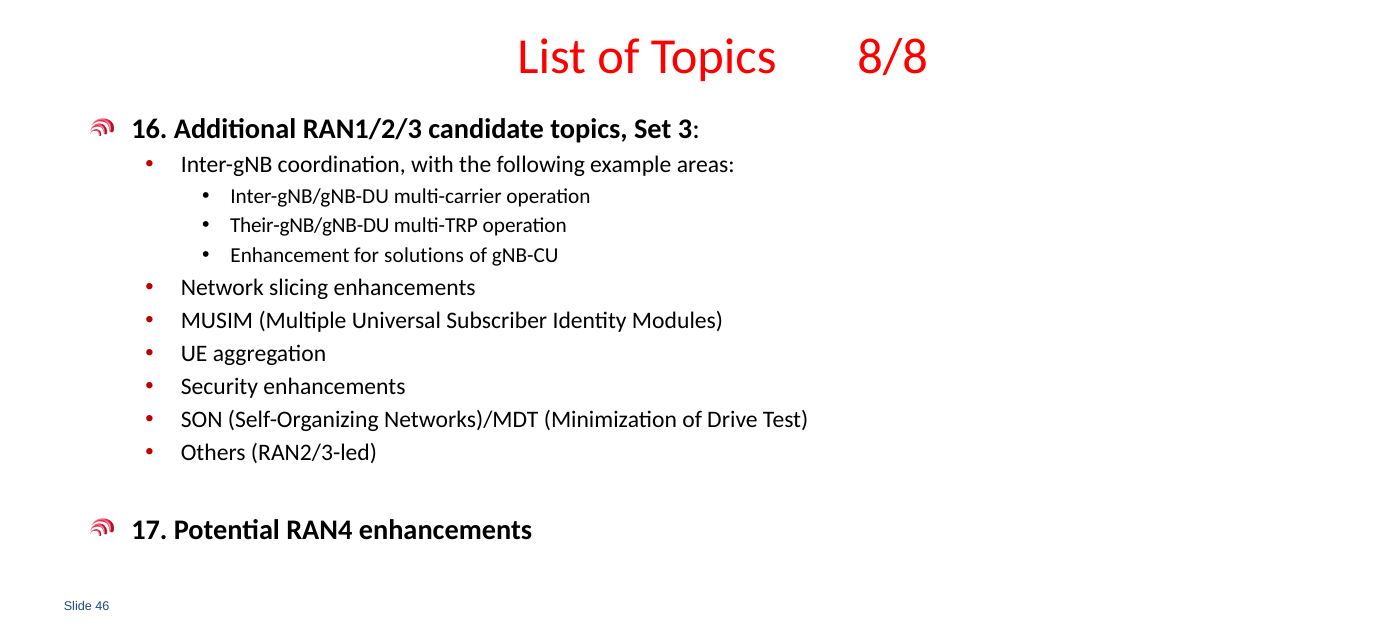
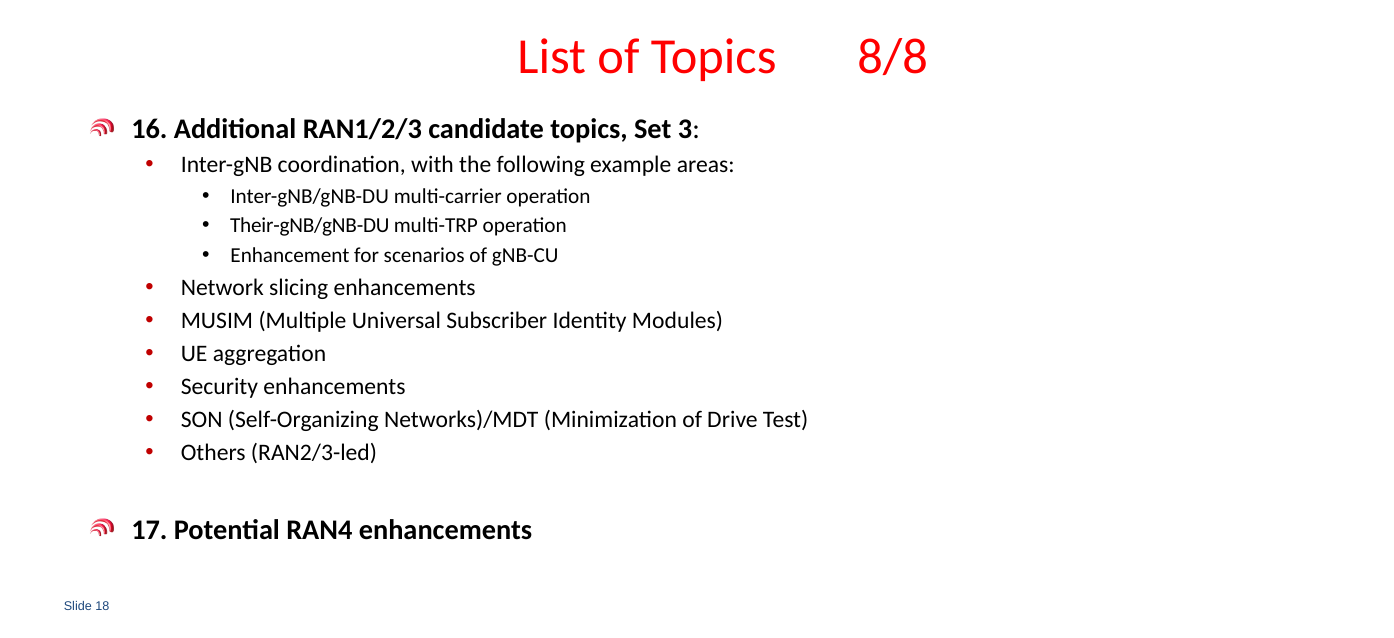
solutions: solutions -> scenarios (424, 256)
46: 46 -> 18 (102, 606)
